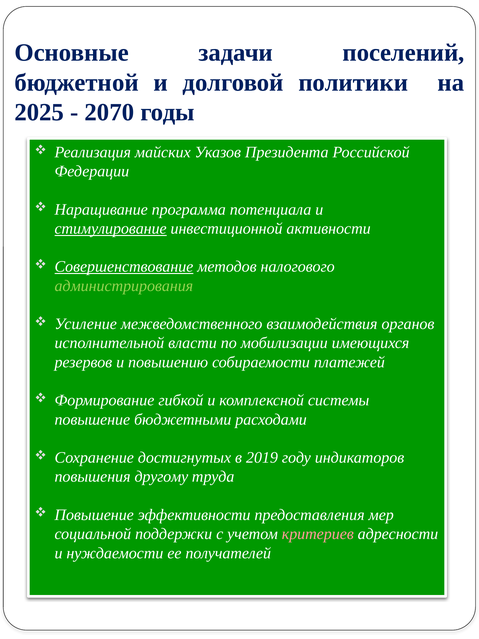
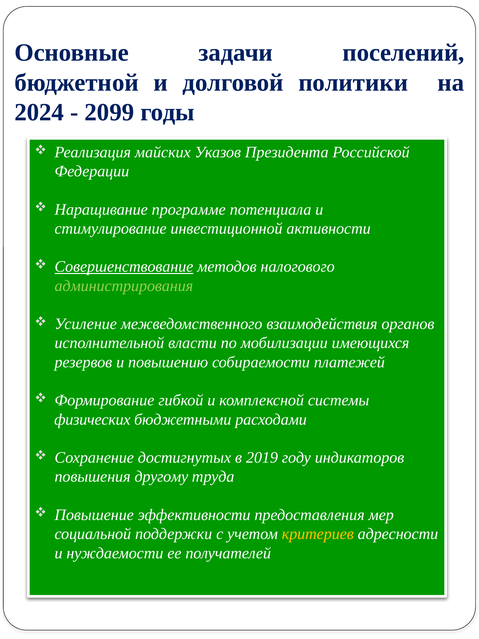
2025: 2025 -> 2024 (39, 112)
2070: 2070 -> 2099 (109, 112)
программа: программа -> программе (189, 209)
стимулирование underline: present -> none (111, 228)
повышение: повышение -> физических (92, 419)
критериев colour: pink -> yellow (318, 534)
